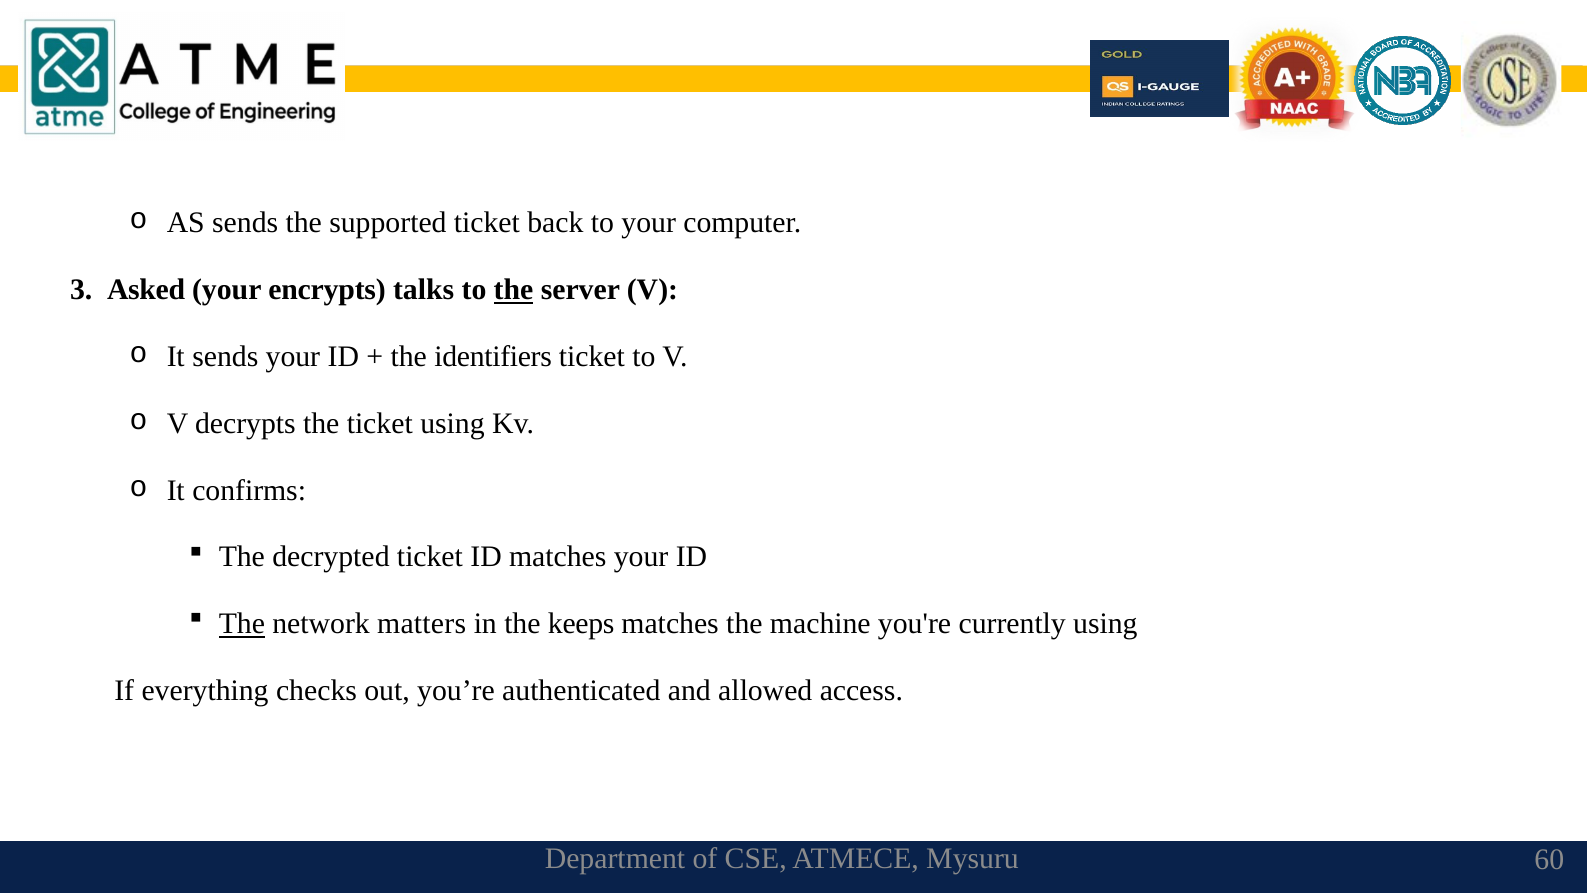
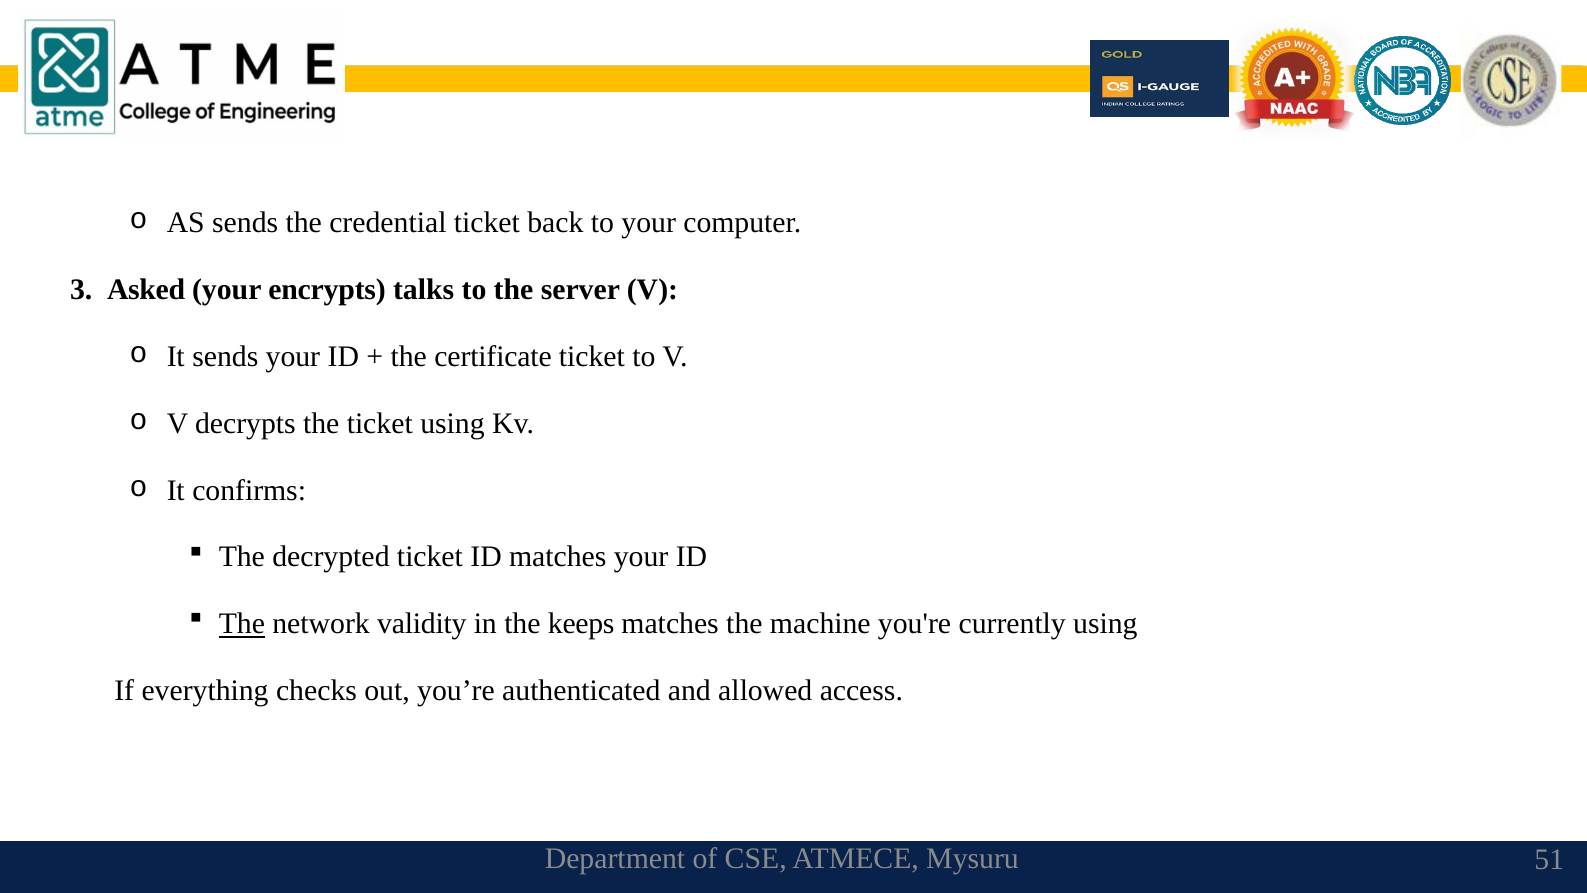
supported: supported -> credential (388, 223)
the underline: present -> none (514, 290)
identifiers: identifiers -> certificate (493, 357)
matters: matters -> validity (422, 624)
60: 60 -> 51 (1549, 859)
